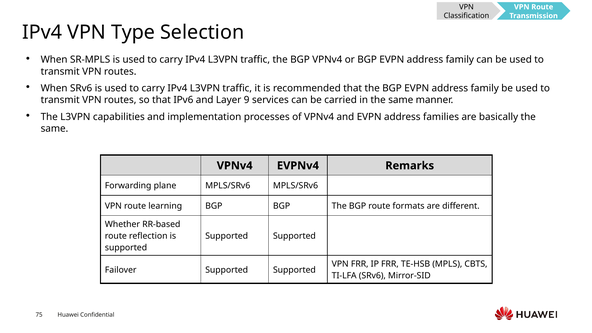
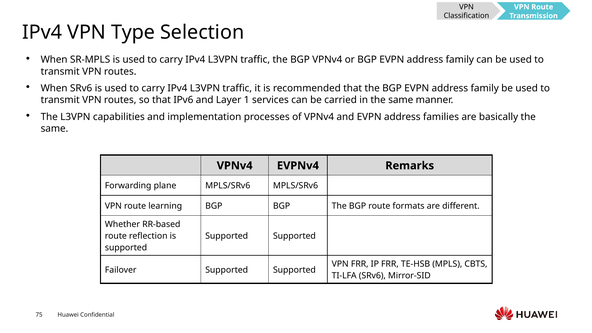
9: 9 -> 1 (247, 100)
